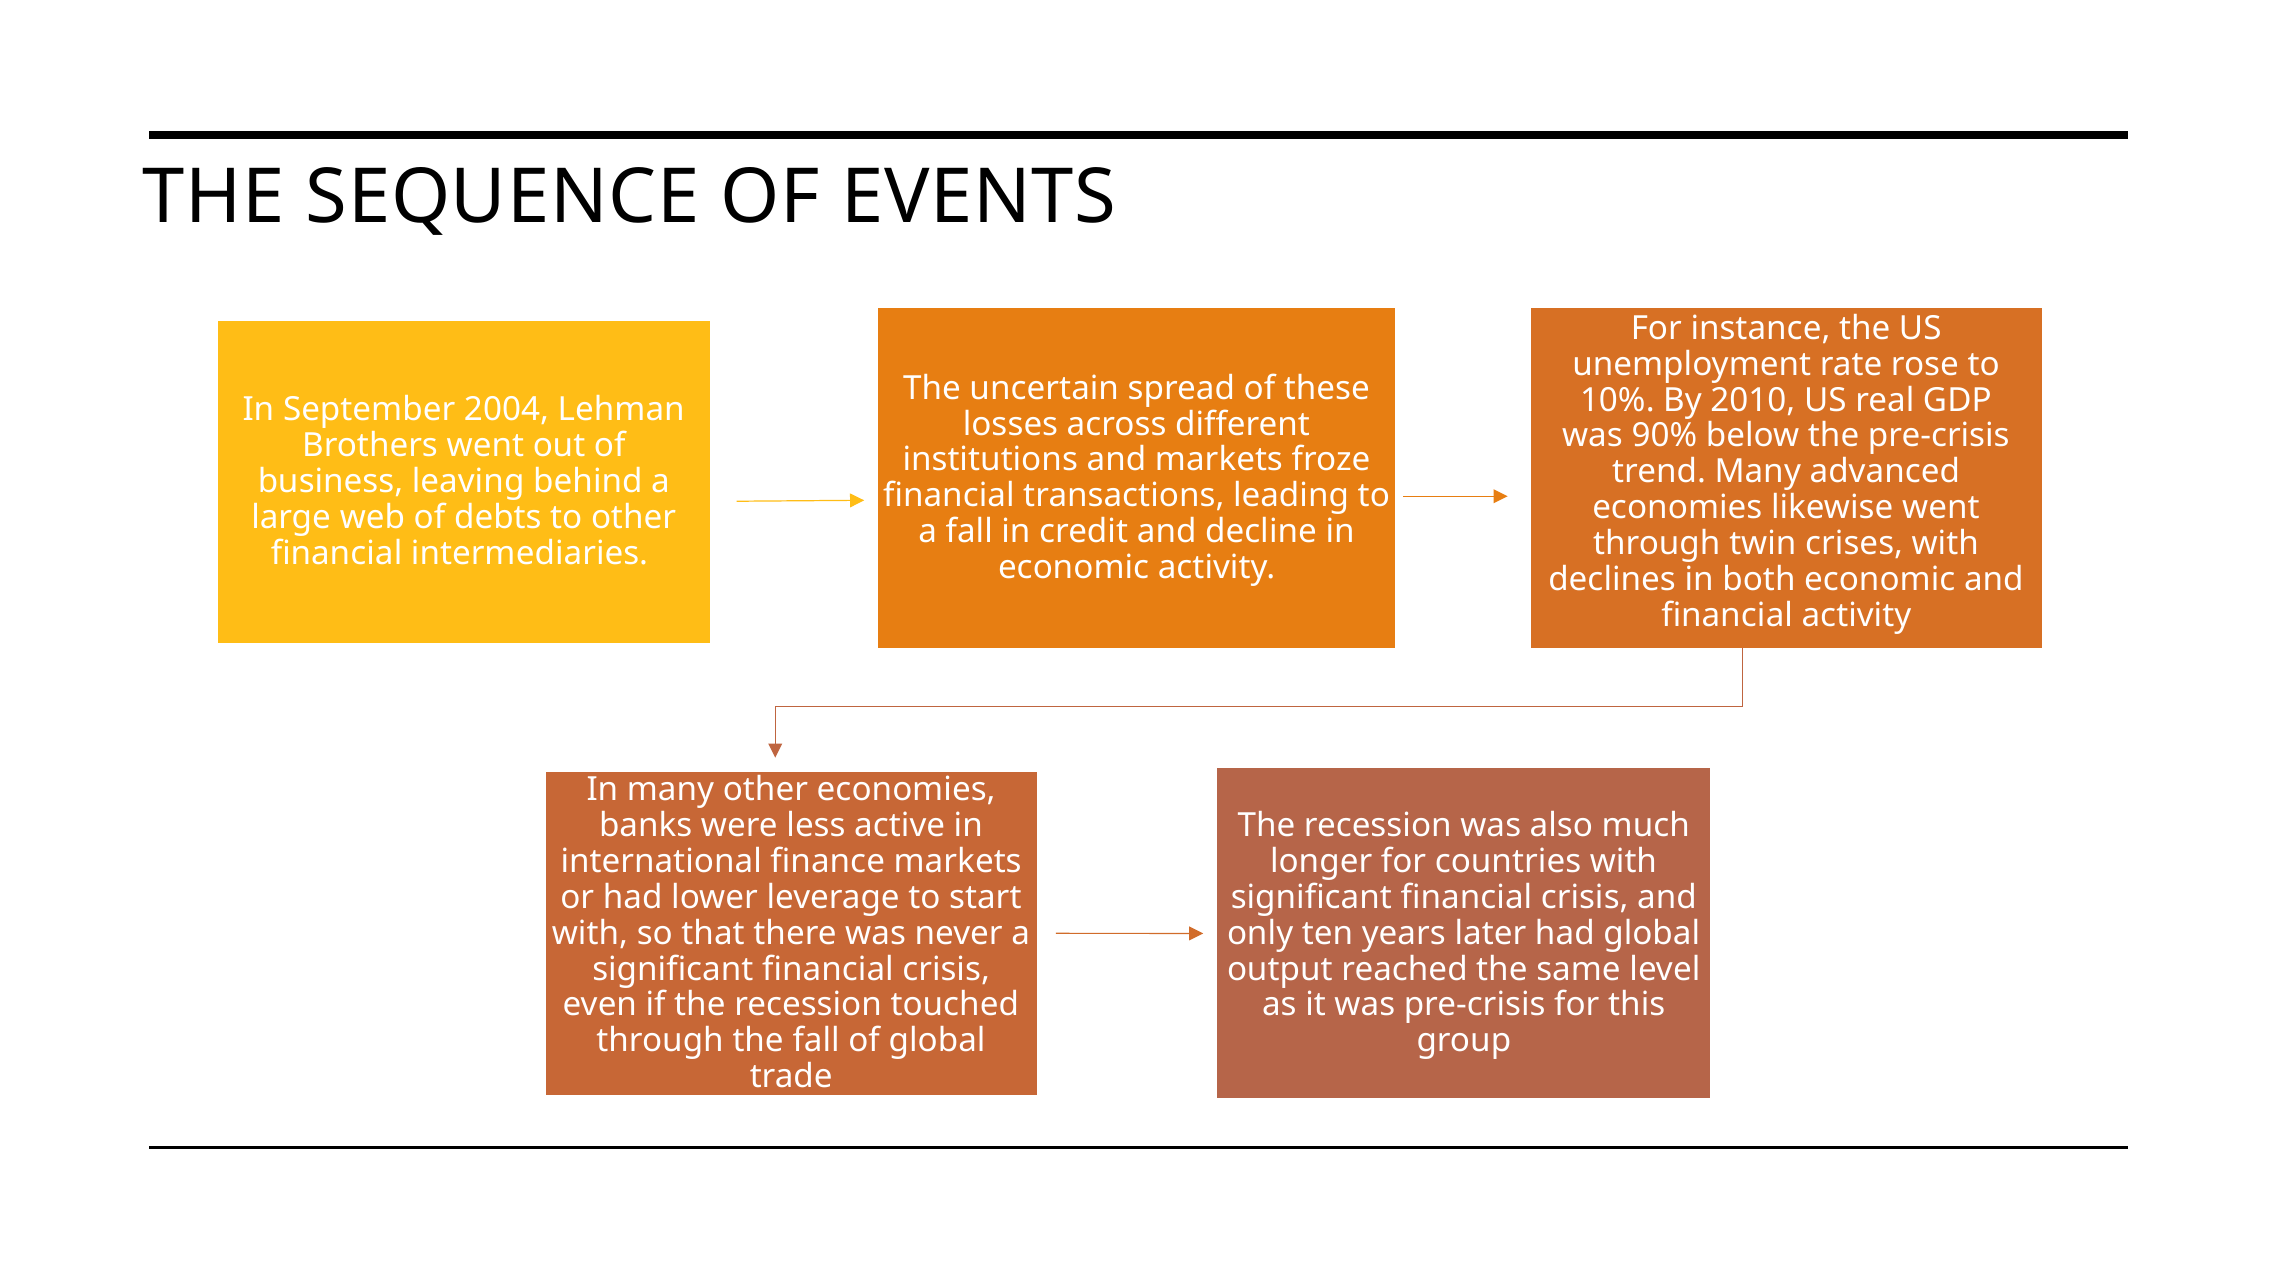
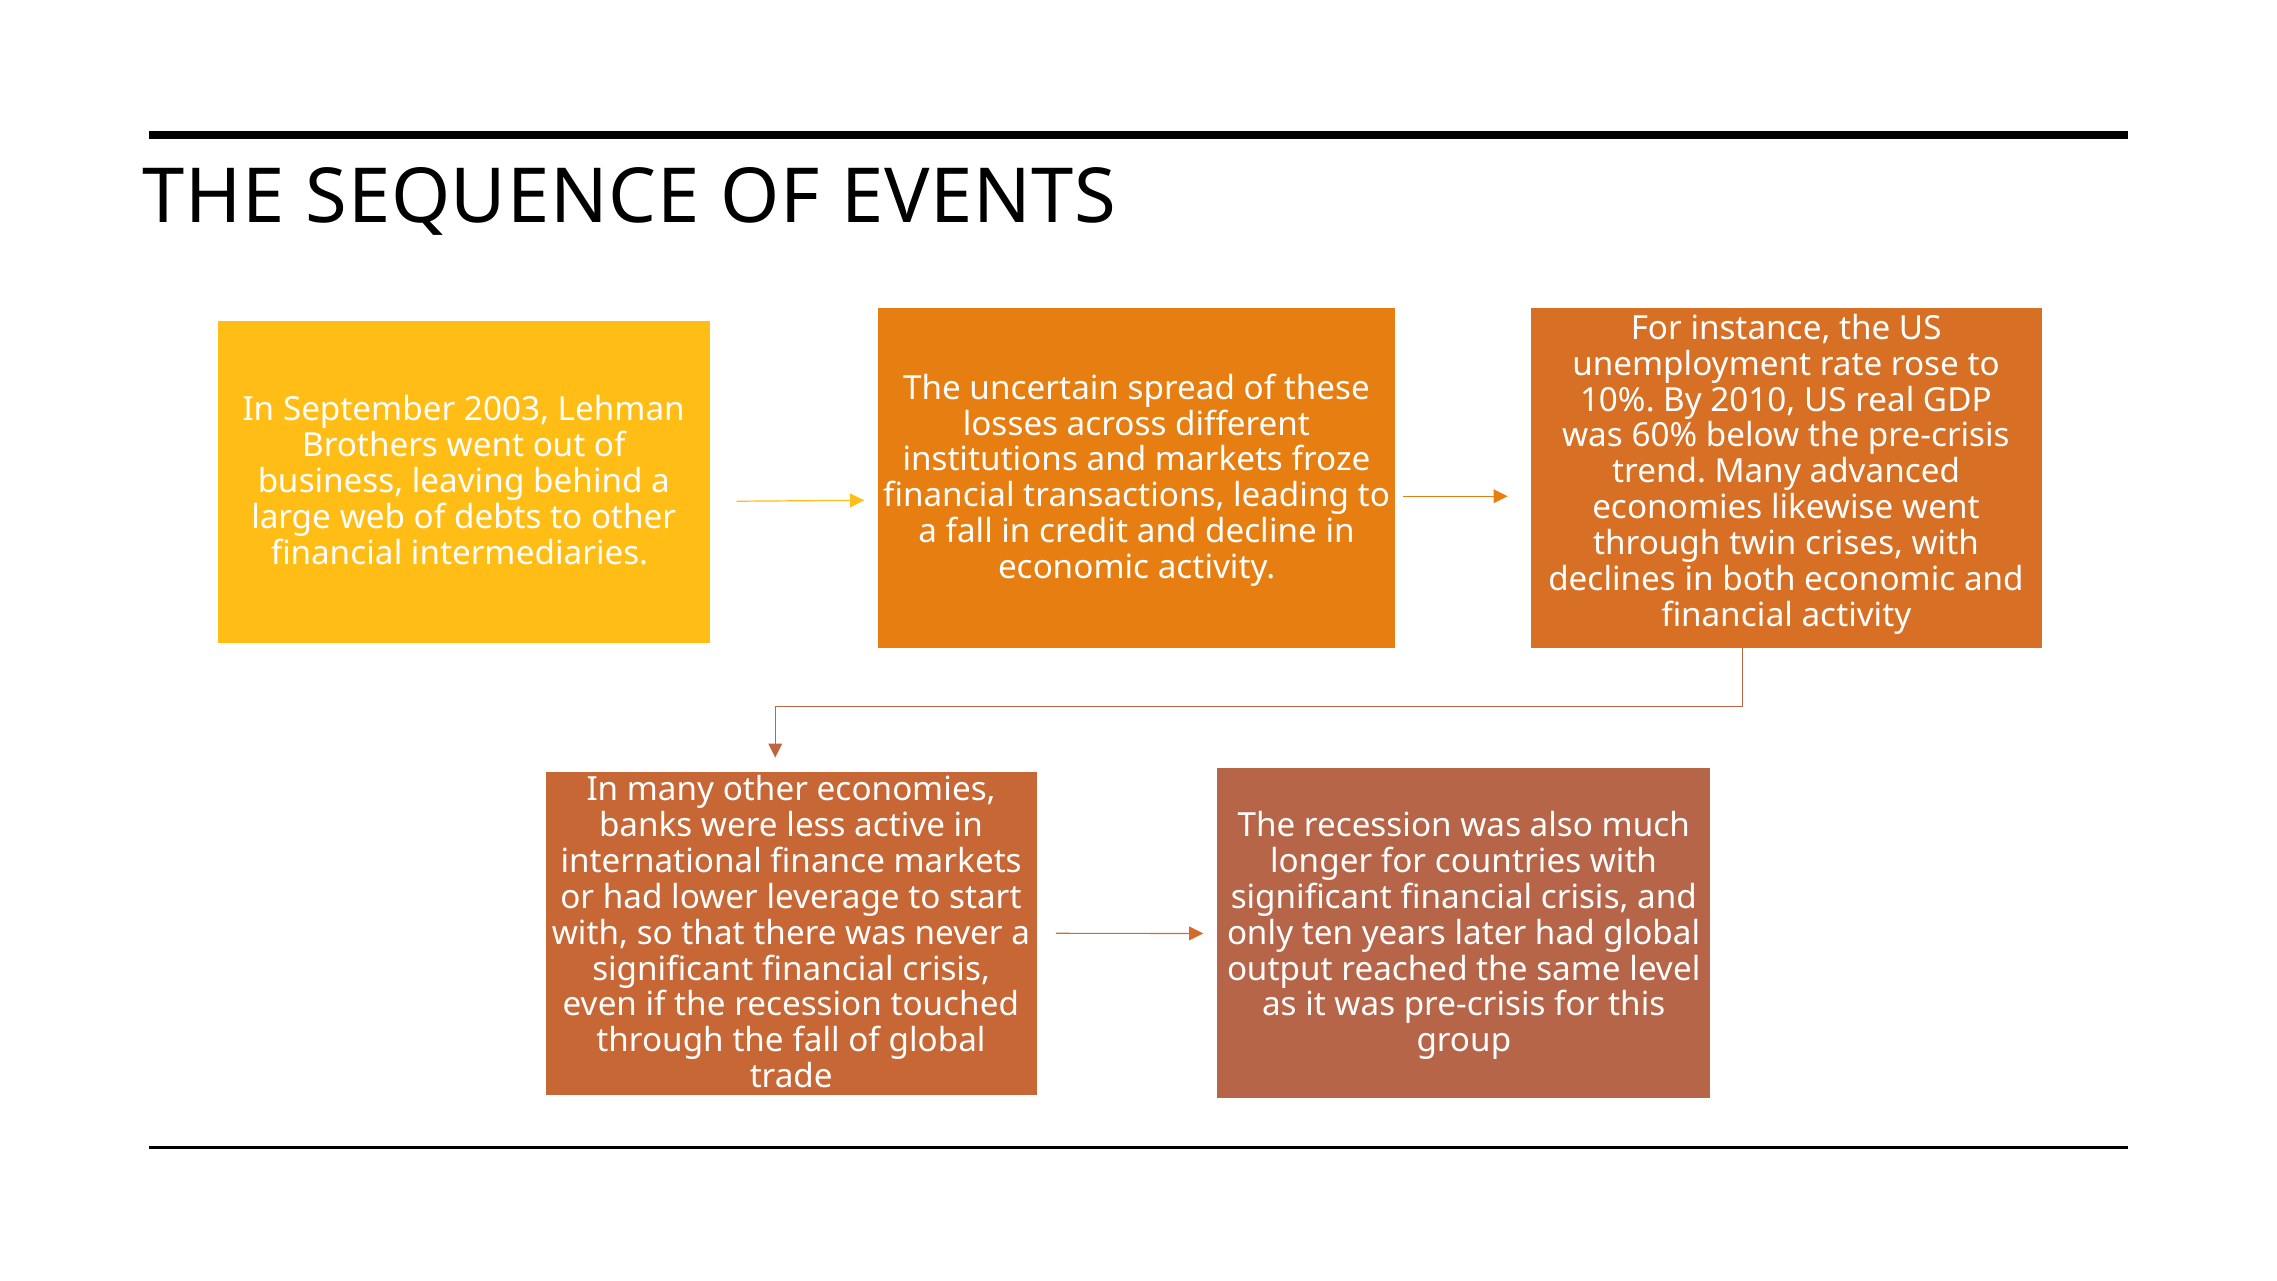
2004: 2004 -> 2003 (506, 410)
90%: 90% -> 60% (1664, 436)
